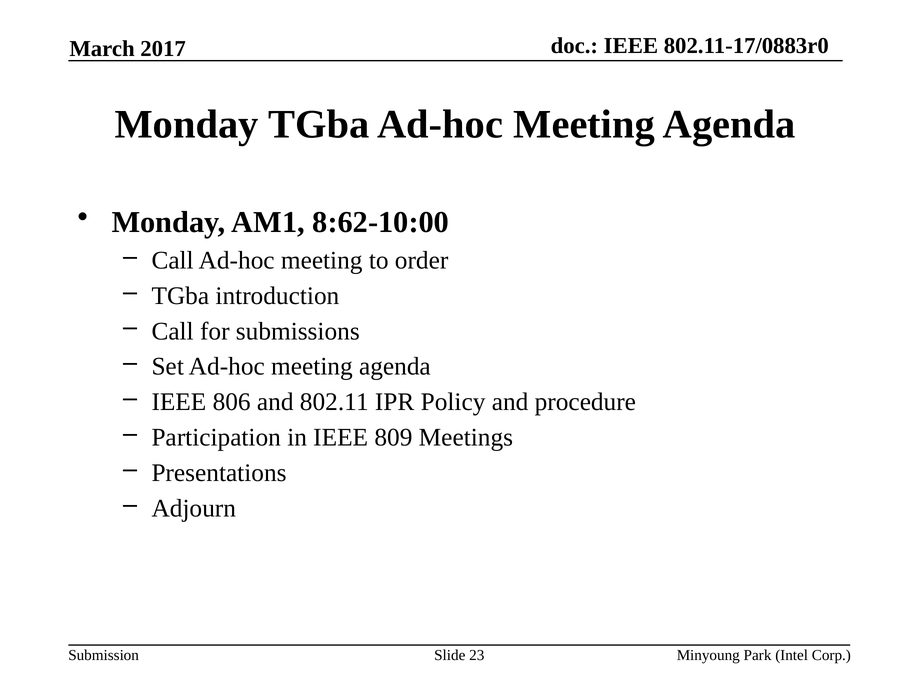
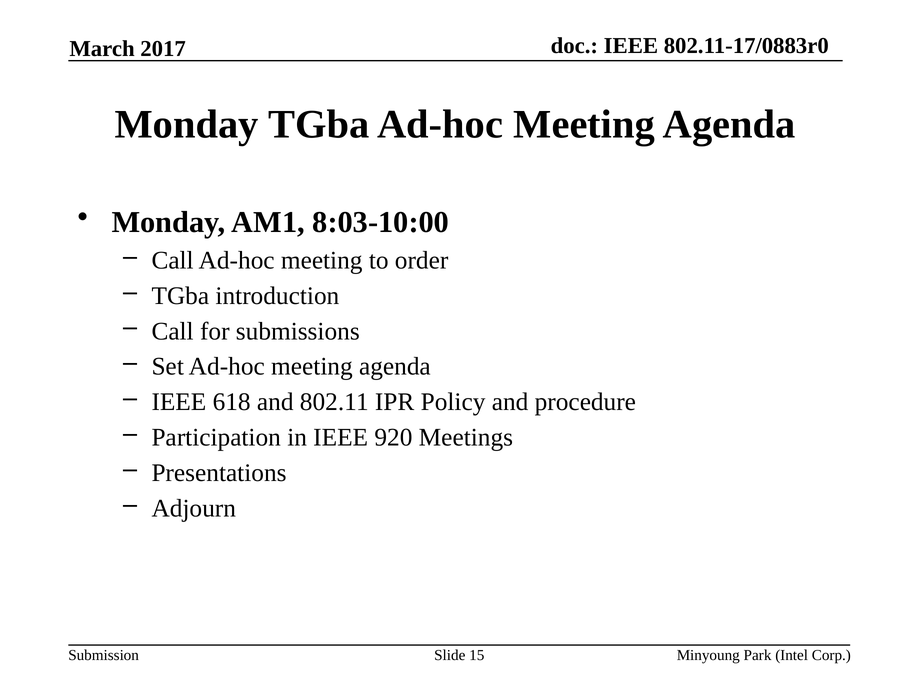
8:62-10:00: 8:62-10:00 -> 8:03-10:00 (381, 222)
806: 806 -> 618 (232, 402)
809: 809 -> 920 (393, 438)
23: 23 -> 15 (477, 655)
